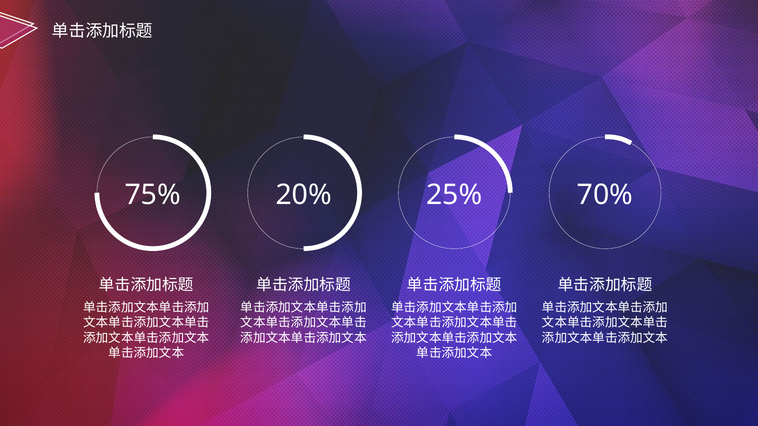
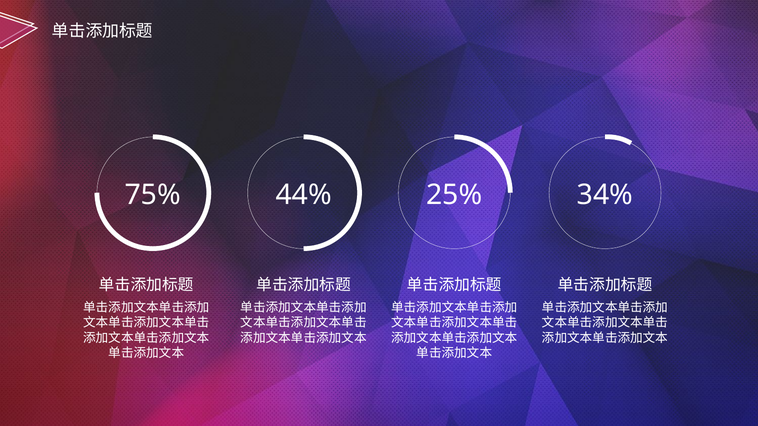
20%: 20% -> 44% (304, 195)
70%: 70% -> 34% (605, 195)
